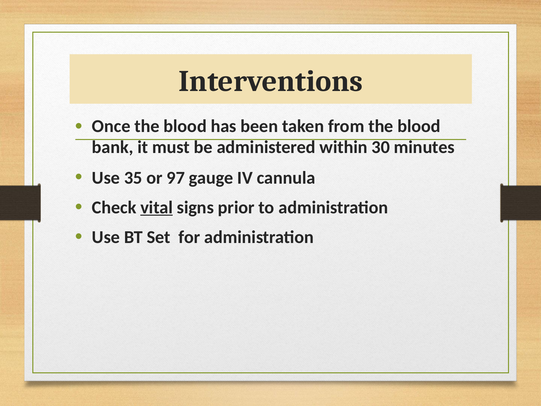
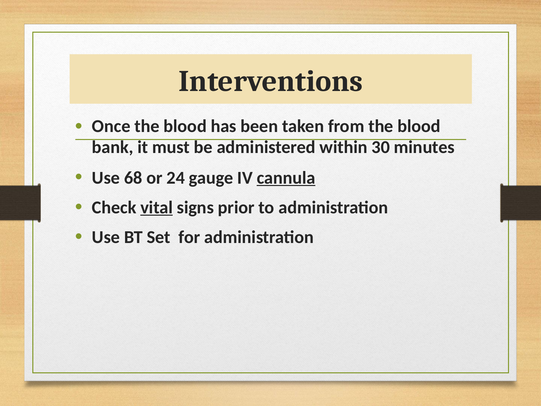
35: 35 -> 68 (133, 178)
97: 97 -> 24 (176, 178)
cannula underline: none -> present (286, 178)
